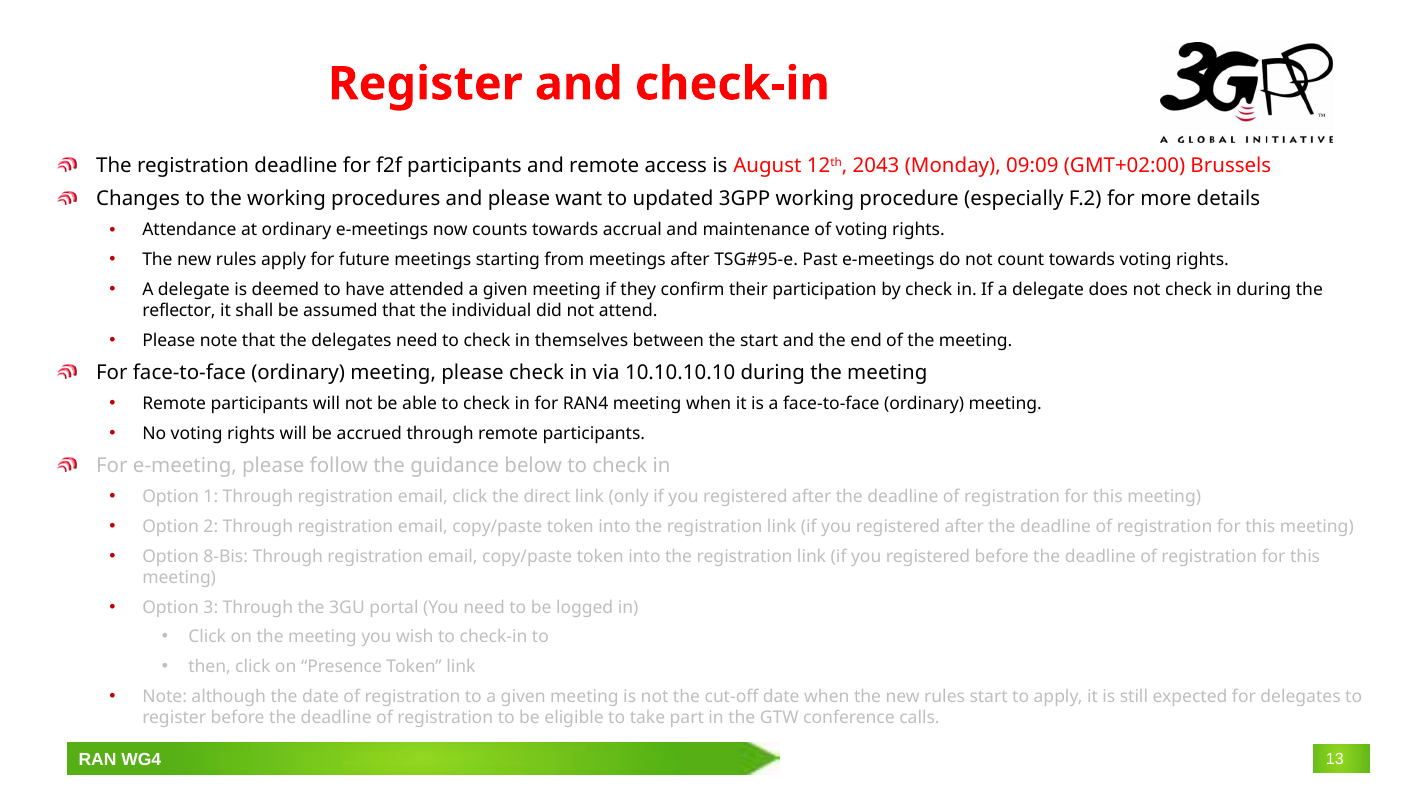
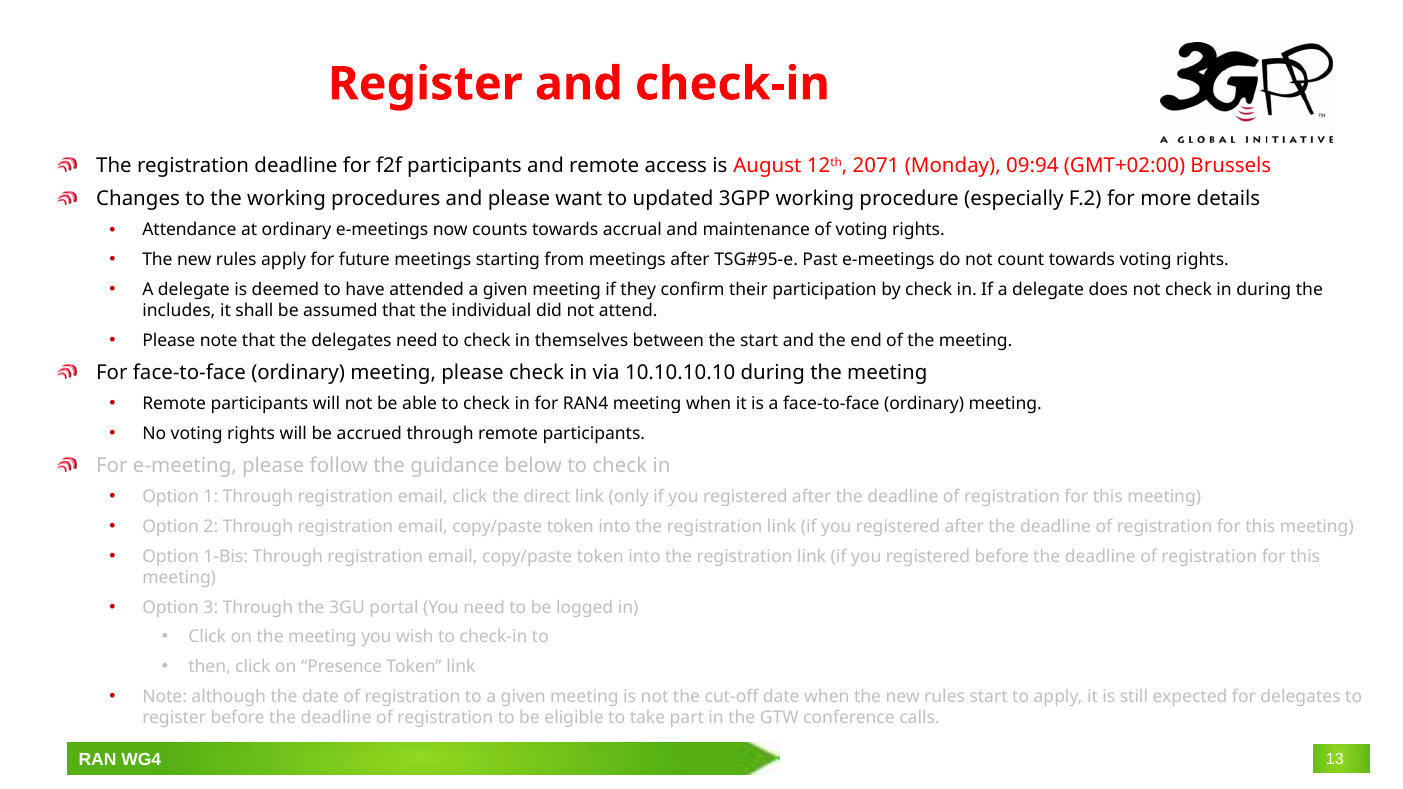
2043: 2043 -> 2071 (876, 165)
09:09: 09:09 -> 09:94 (1032, 165)
reflector: reflector -> includes (179, 311)
8-Bis: 8-Bis -> 1-Bis (226, 557)
